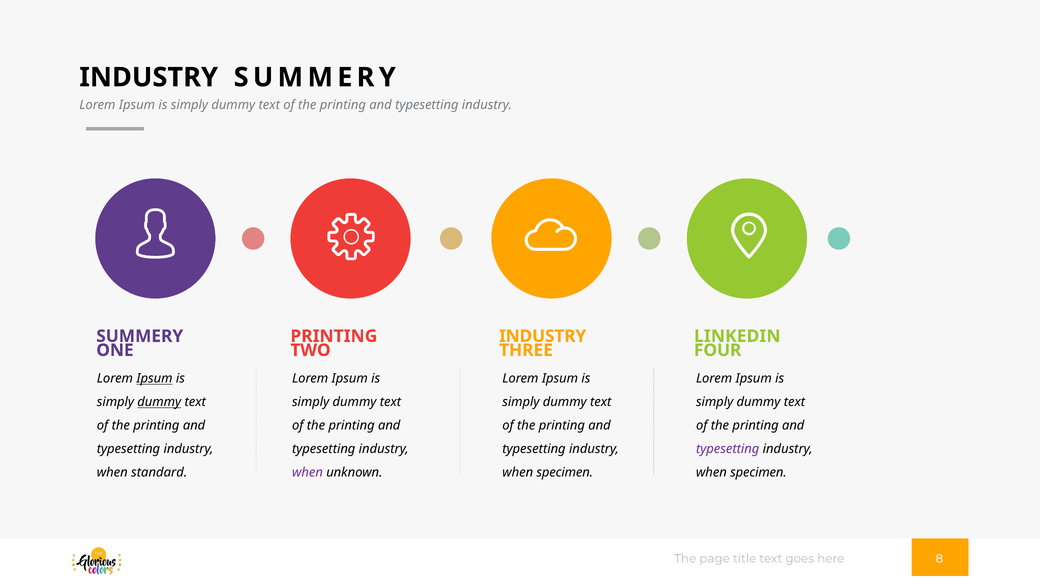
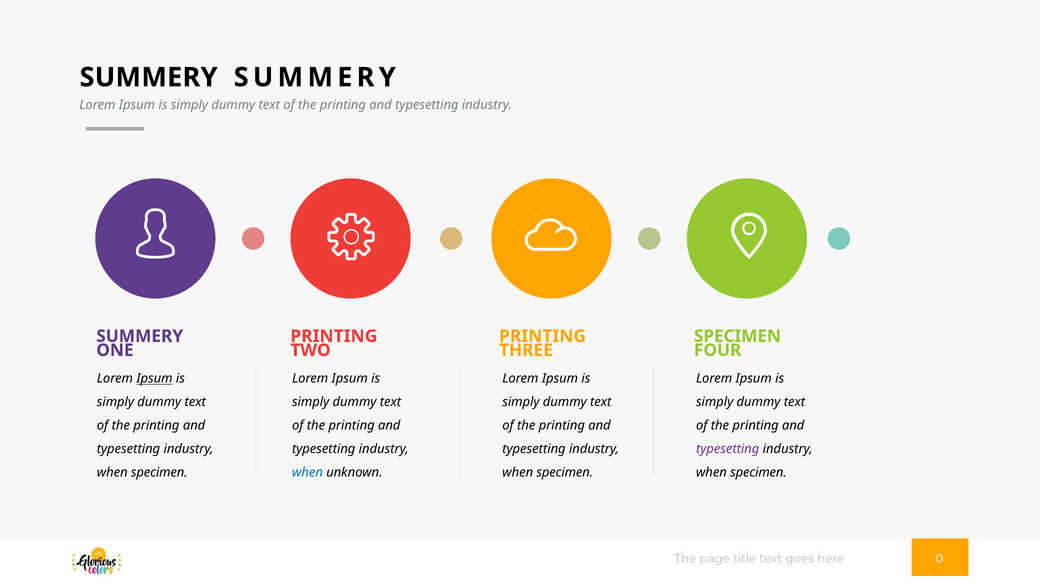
INDUSTRY: INDUSTRY -> SUMMERY (149, 77)
INDUSTRY: INDUSTRY -> PRINTING (543, 336)
LINKEDIN: LINKEDIN -> SPECIMEN (737, 336)
dummy underline: present -> none (159, 402)
standard: standard -> specimen (159, 472)
when colour: purple -> blue (307, 472)
8: 8 -> 0 (939, 559)
